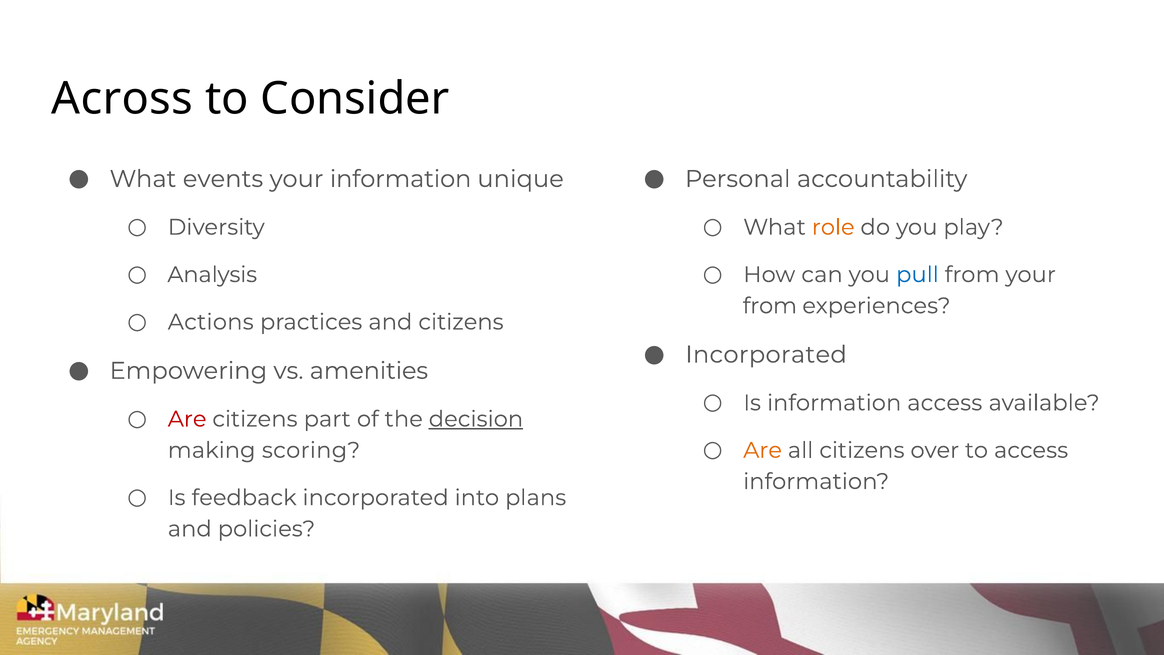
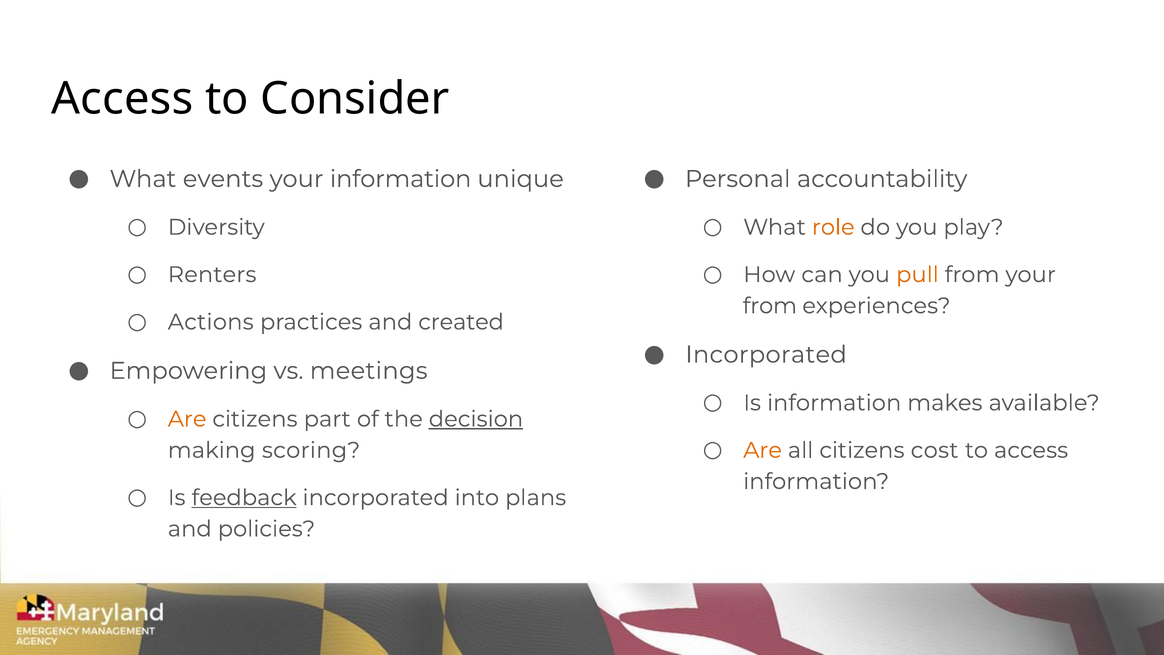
Across: Across -> Access (122, 99)
Analysis: Analysis -> Renters (212, 275)
pull colour: blue -> orange (917, 275)
and citizens: citizens -> created (461, 322)
amenities: amenities -> meetings (369, 371)
information access: access -> makes (945, 403)
Are colour: red -> orange (187, 419)
over: over -> cost (935, 450)
feedback underline: none -> present (244, 498)
